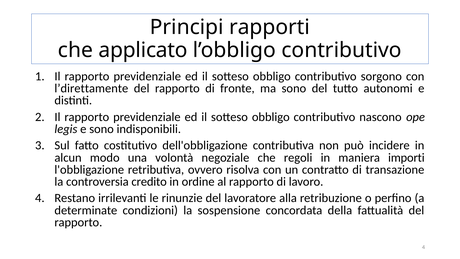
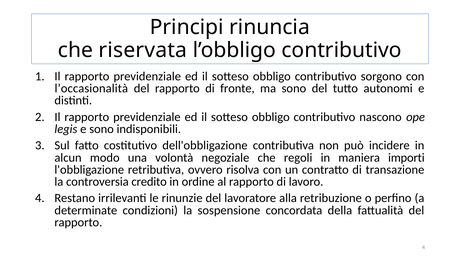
rapporti: rapporti -> rinuncia (270, 27)
applicato: applicato -> riservata (143, 50)
l’direttamente: l’direttamente -> l’occasionalità (91, 88)
